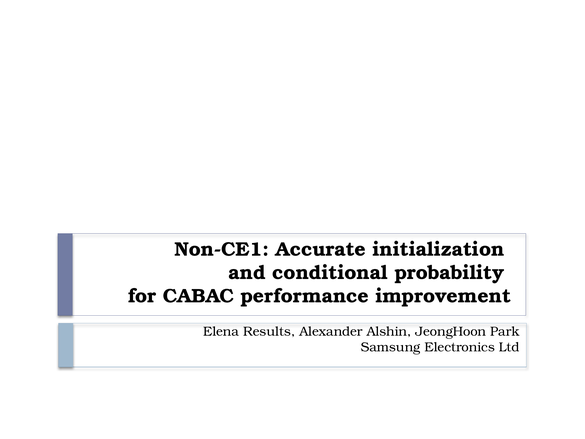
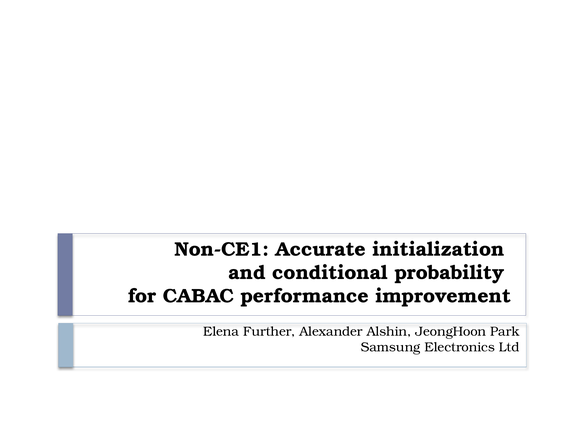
Results: Results -> Further (269, 331)
